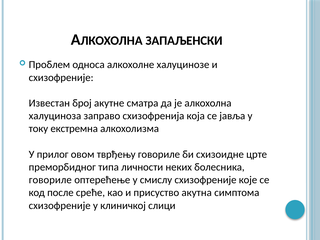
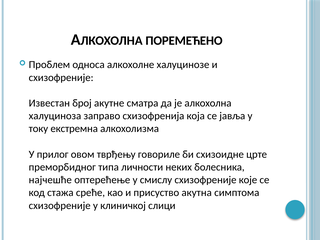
ЗАПАЉЕНСКИ: ЗАПАЉЕНСКИ -> ПОРЕМЕЋЕНО (184, 41)
говориле: говориле -> најчешће (50, 180)
после: после -> стажа (60, 193)
